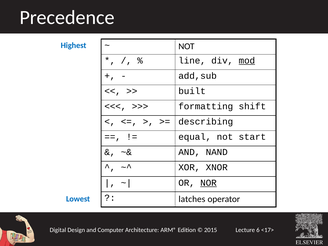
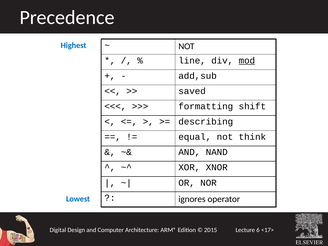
built: built -> saved (192, 91)
start: start -> think (252, 137)
NOR underline: present -> none (208, 183)
latches: latches -> ignores (192, 199)
